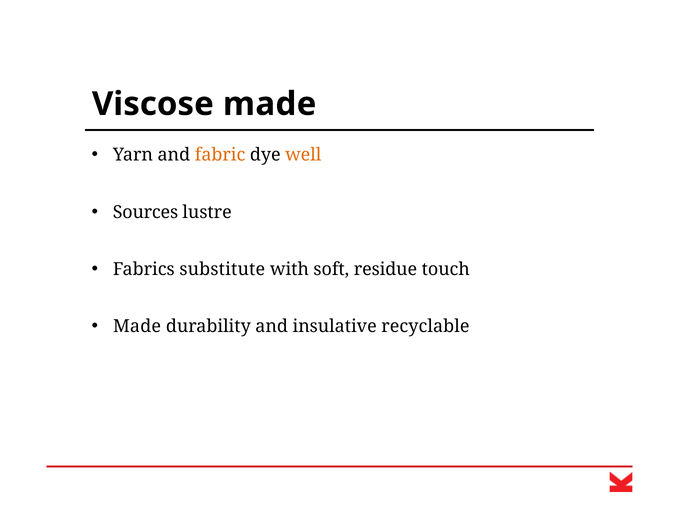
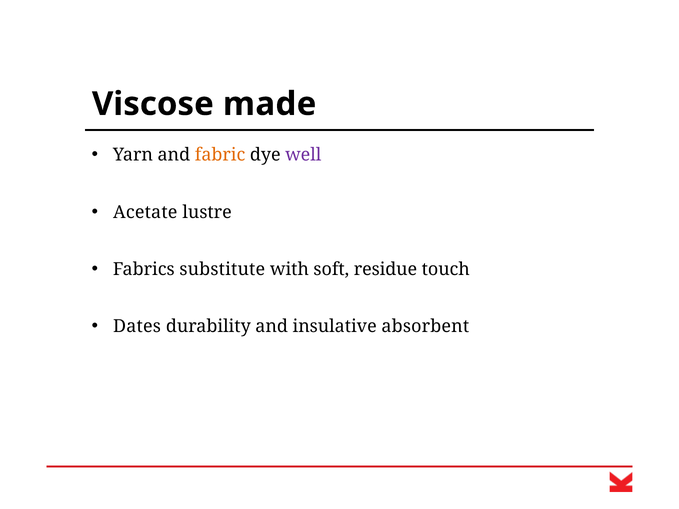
well colour: orange -> purple (303, 155)
Sources: Sources -> Acetate (145, 212)
Made: Made -> Dates (137, 327)
recyclable: recyclable -> absorbent (425, 327)
